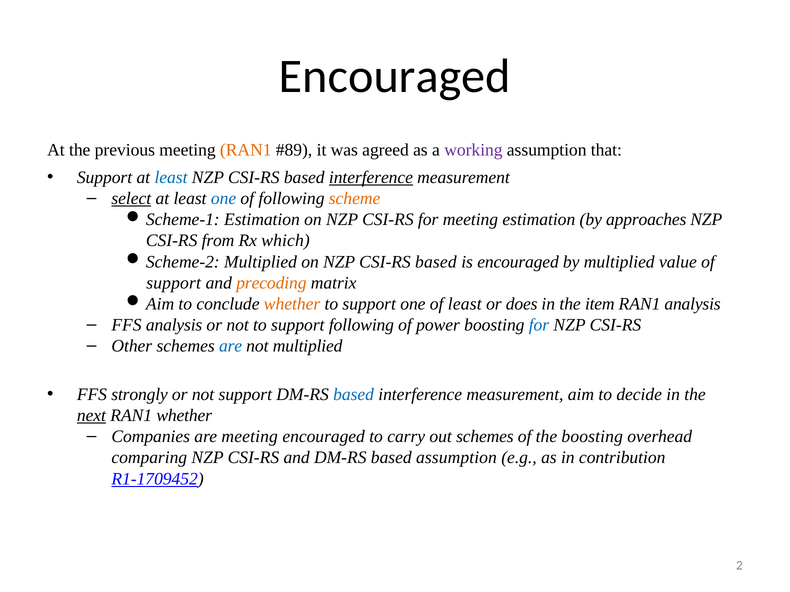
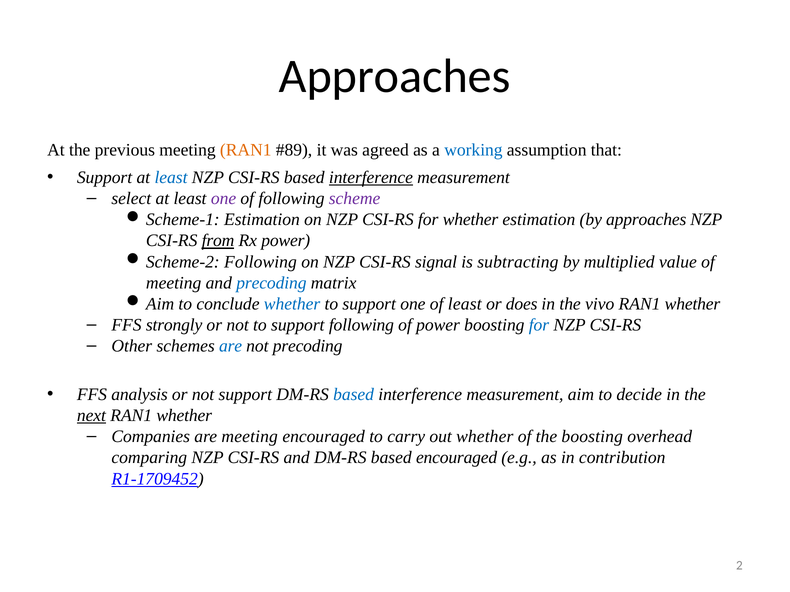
Encouraged: Encouraged -> Approaches (395, 76)
working colour: purple -> blue (473, 150)
select underline: present -> none (131, 199)
one colour: blue -> purple (224, 199)
scheme colour: orange -> purple (355, 199)
for meeting: meeting -> whether (471, 220)
from underline: none -> present (218, 241)
Rx which: which -> power (286, 241)
Multiplied: Multiplied -> Following (260, 262)
on NZP CSI-RS based: based -> signal (436, 262)
is encouraged: encouraged -> subtracting (518, 262)
support: support -> meeting (174, 283)
precoding colour: orange -> blue (271, 283)
whether colour: orange -> blue (292, 304)
item: item -> vivo (600, 304)
analysis: analysis -> whether (693, 304)
FFS analysis: analysis -> strongly (174, 325)
not multiplied: multiplied -> precoding (308, 346)
strongly: strongly -> analysis (140, 395)
out schemes: schemes -> whether (485, 437)
based assumption: assumption -> encouraged (457, 458)
